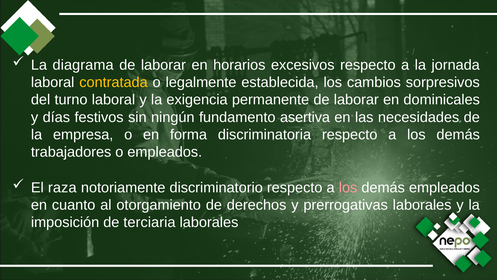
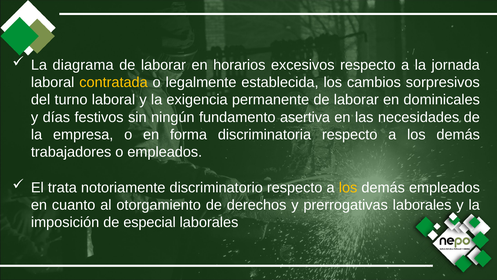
raza: raza -> trata (62, 187)
los colour: pink -> yellow (348, 187)
terciaria: terciaria -> especial (150, 222)
